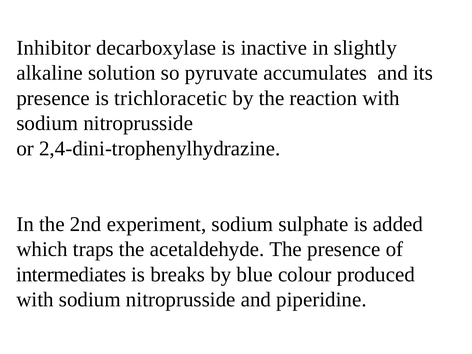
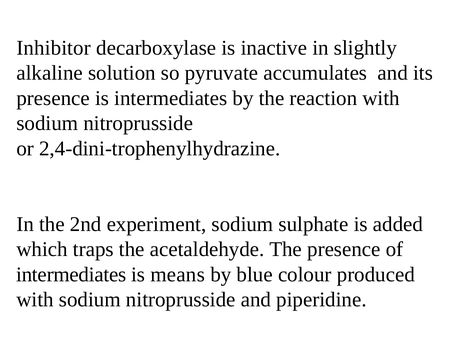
is trichloracetic: trichloracetic -> intermediates (171, 98)
breaks: breaks -> means (178, 274)
